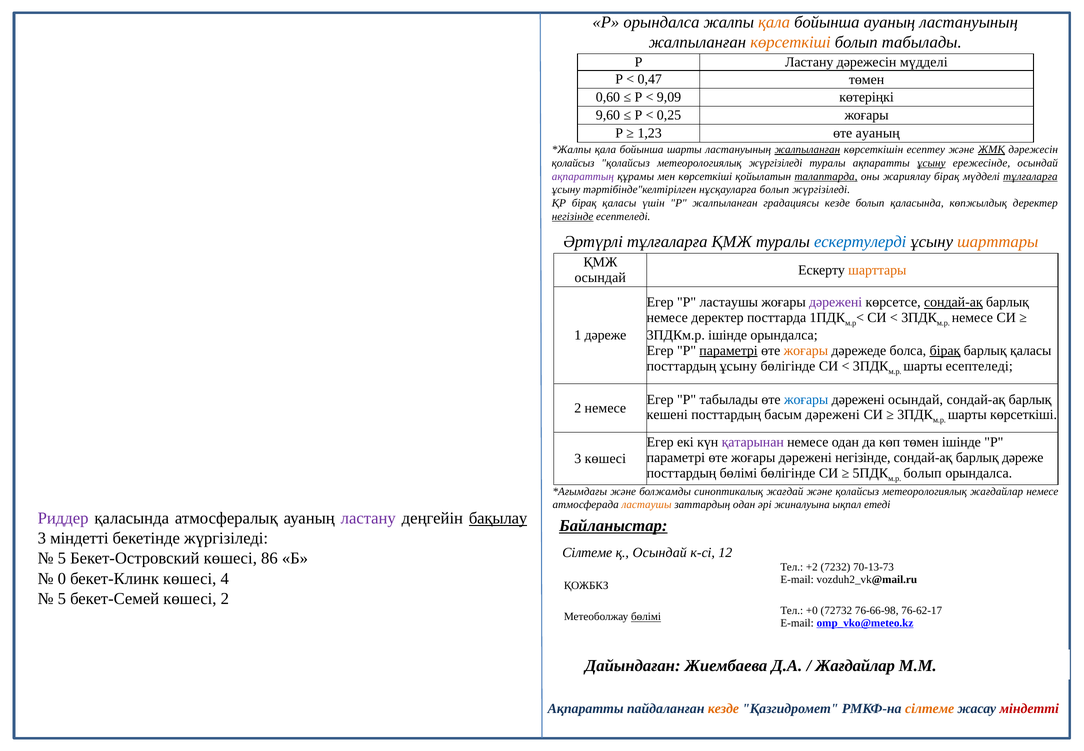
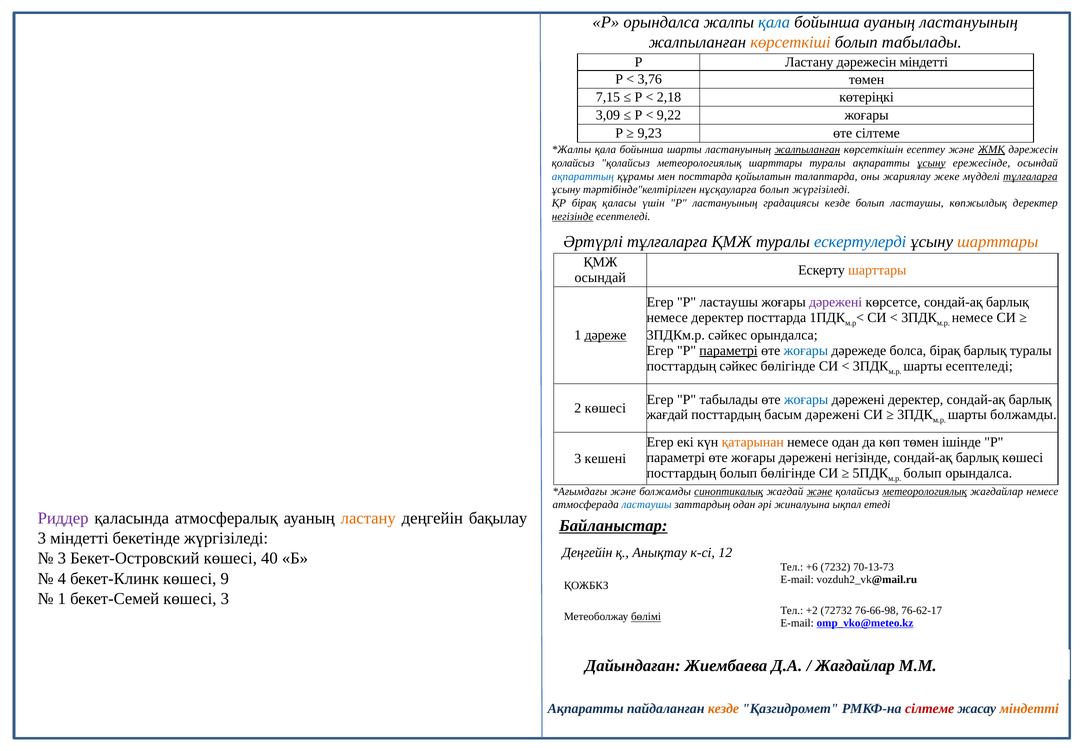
қала colour: orange -> blue (774, 22)
дәрежесін мүдделі: мүдделі -> міндетті (924, 62)
0,47: 0,47 -> 3,76 (650, 79)
0,60: 0,60 -> 7,15 (608, 97)
9,09: 9,09 -> 2,18 (669, 97)
9,60: 9,60 -> 3,09 (608, 115)
0,25: 0,25 -> 9,22 (669, 115)
1,23: 1,23 -> 9,23 (650, 133)
өте ауаның: ауаның -> сілтеме (878, 133)
метеорологиялық жүргізіледі: жүргізіледі -> шарттары (776, 163)
ақпараттың colour: purple -> blue (583, 176)
мен көрсеткіші: көрсеткіші -> посттарда (705, 176)
талаптарда underline: present -> none (826, 176)
жариялау бірақ: бірақ -> жеке (947, 176)
Р жалпыланған: жалпыланған -> ластануының (725, 203)
болып қаласында: қаласында -> ластаушы (917, 203)
сондай-ақ underline: present -> none (953, 302)
дәреже underline: none -> present (605, 335)
3ПДКм.р ішінде: ішінде -> сәйкес (728, 335)
жоғары colour: orange -> blue (806, 350)
бірақ underline: present -> none (945, 350)
барлық қаласы: қаласы -> туралы (1031, 350)
посттардың ұсыну: ұсыну -> сәйкес (738, 366)
дәрежені осындай: осындай -> деректер (916, 399)
2 немесе: немесе -> көшесі (605, 408)
кешені: кешені -> жағдай (667, 414)
шарты көрсеткіші: көрсеткіші -> болжамды (1023, 414)
қатарынан colour: purple -> orange (753, 442)
барлық дәреже: дәреже -> көшесі (1023, 457)
3 көшесі: көшесі -> кешені (605, 458)
посттардың бөлімі: бөлімі -> болып (738, 473)
синоптикалық underline: none -> present (729, 491)
және underline: none -> present (819, 491)
метеорологиялық underline: none -> present (925, 491)
ластаушы colour: orange -> blue (647, 504)
ластану colour: purple -> orange (368, 518)
бақылау underline: present -> none (498, 518)
Сілтеме: Сілтеме -> Деңгейін (587, 552)
қ Осындай: Осындай -> Анықтау (660, 552)
5: 5 -> 3 (62, 558)
86: 86 -> 40 (269, 558)
+2: +2 -> +6 (812, 567)
0: 0 -> 4 (62, 578)
4: 4 -> 9 (225, 578)
5: 5 -> 1 (62, 598)
көшесі 2: 2 -> 3 (225, 598)
+0: +0 -> +2 (812, 610)
сілтеме colour: orange -> red (930, 708)
міндетті colour: red -> orange (1029, 708)
